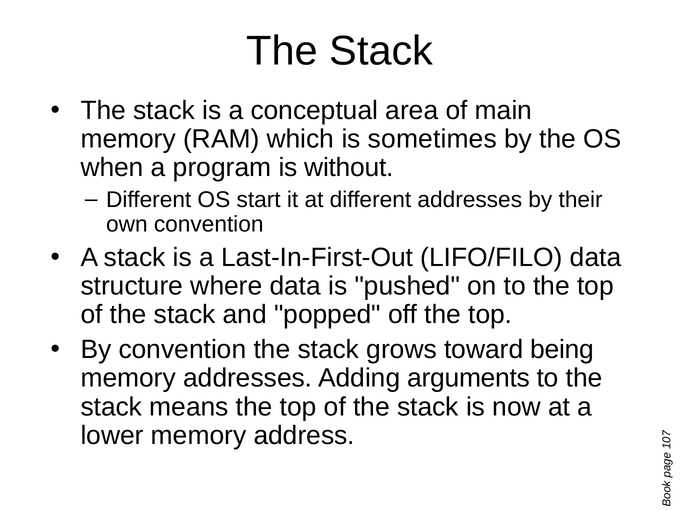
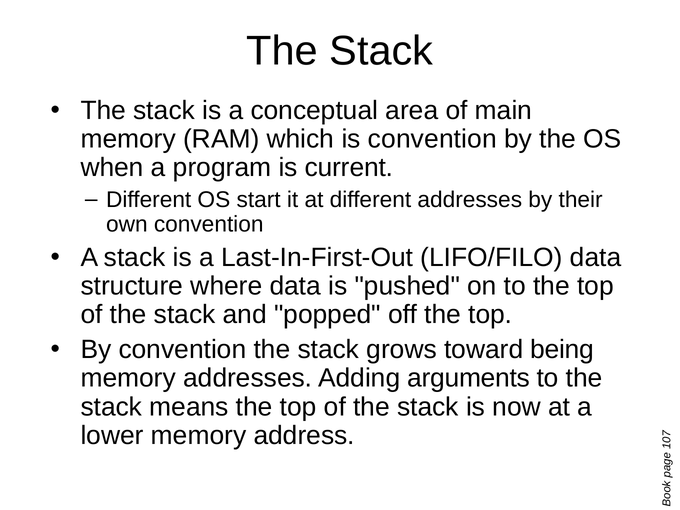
is sometimes: sometimes -> convention (432, 139)
without: without -> current (349, 168)
